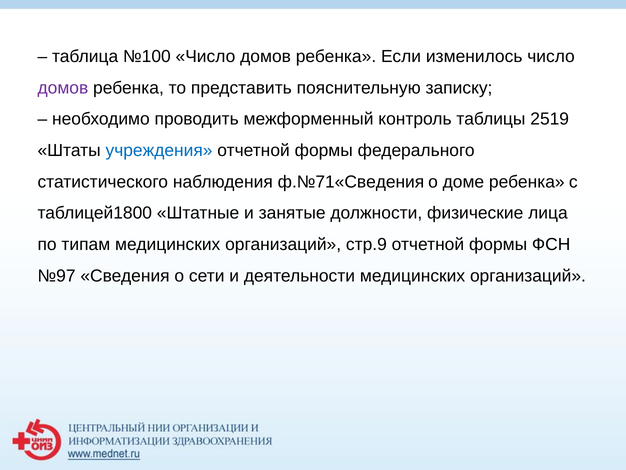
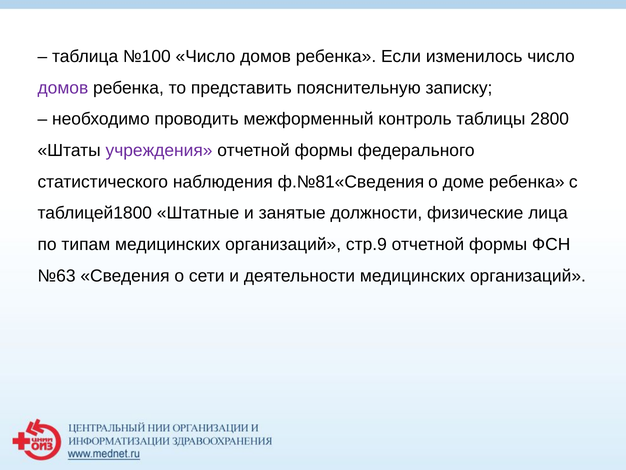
2519: 2519 -> 2800 (550, 119)
учреждения colour: blue -> purple (159, 150)
ф.№71«Сведения: ф.№71«Сведения -> ф.№81«Сведения (351, 182)
№97: №97 -> №63 (57, 276)
